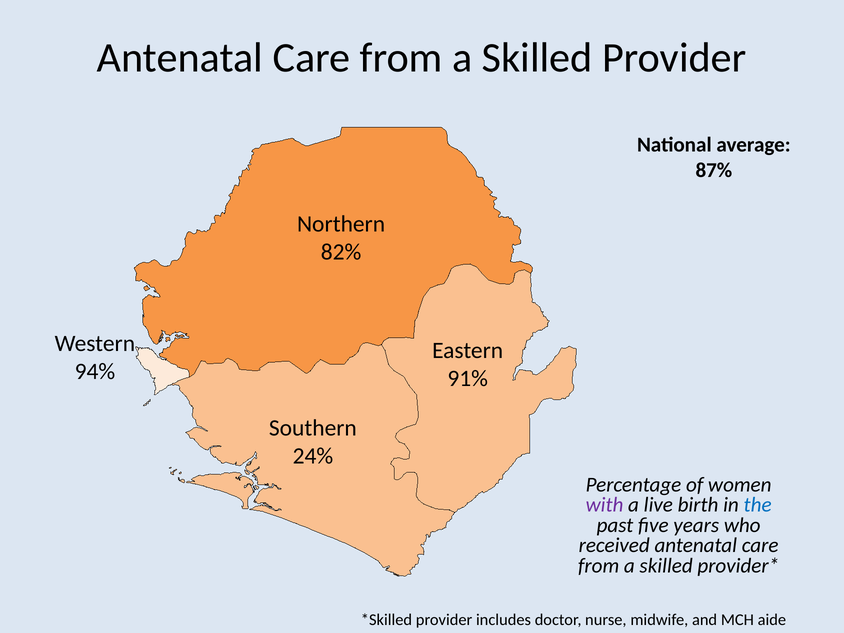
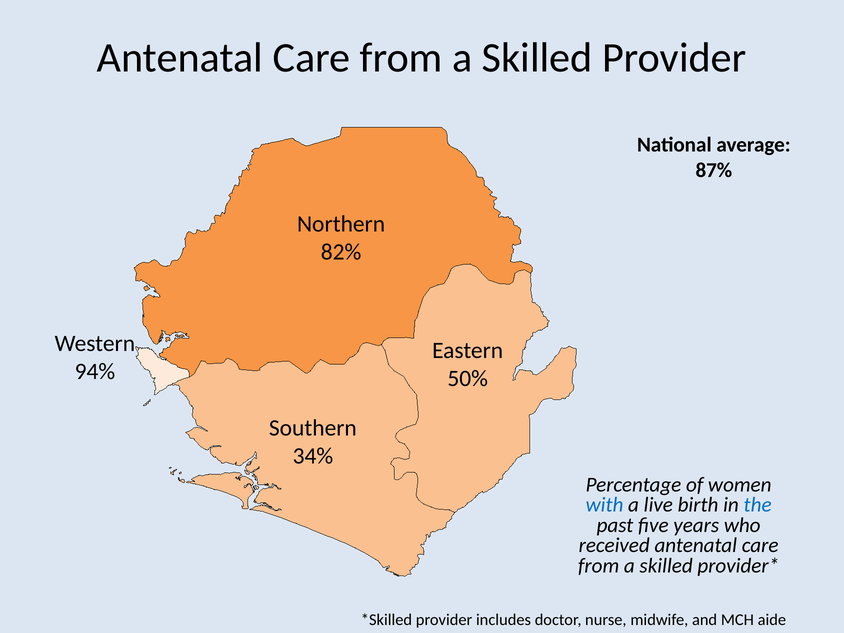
91%: 91% -> 50% (468, 379)
24%: 24% -> 34% (313, 456)
with colour: purple -> blue (605, 505)
